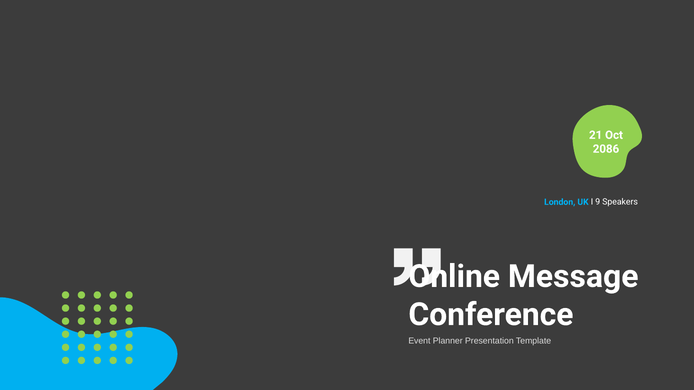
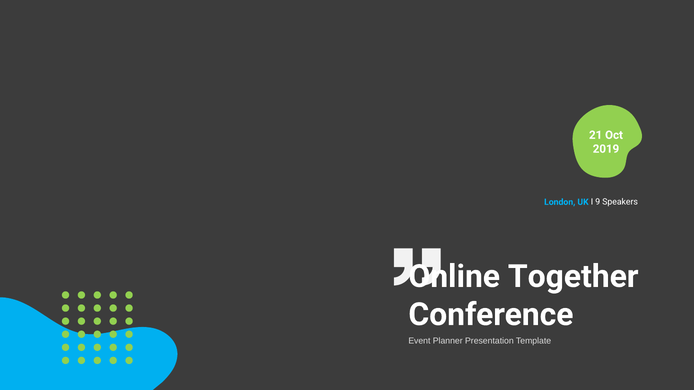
2086: 2086 -> 2019 (606, 149)
Message: Message -> Together (573, 277)
